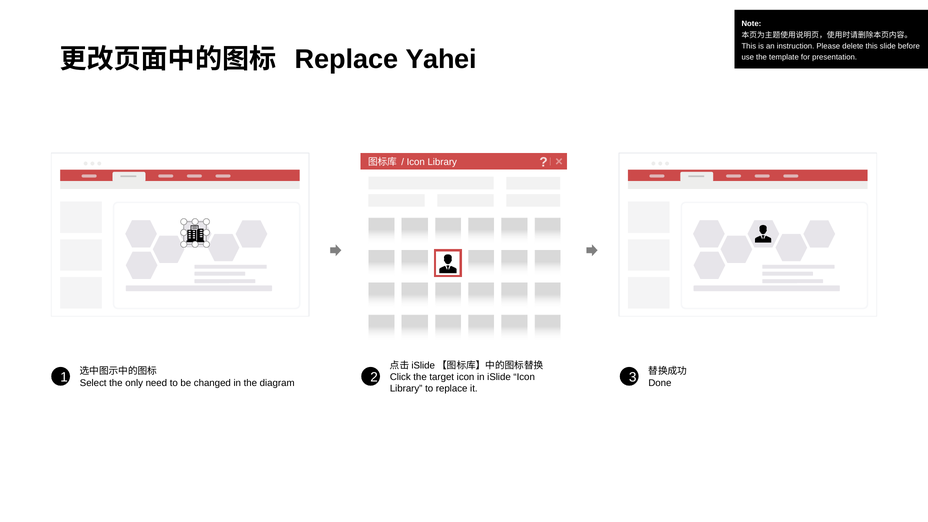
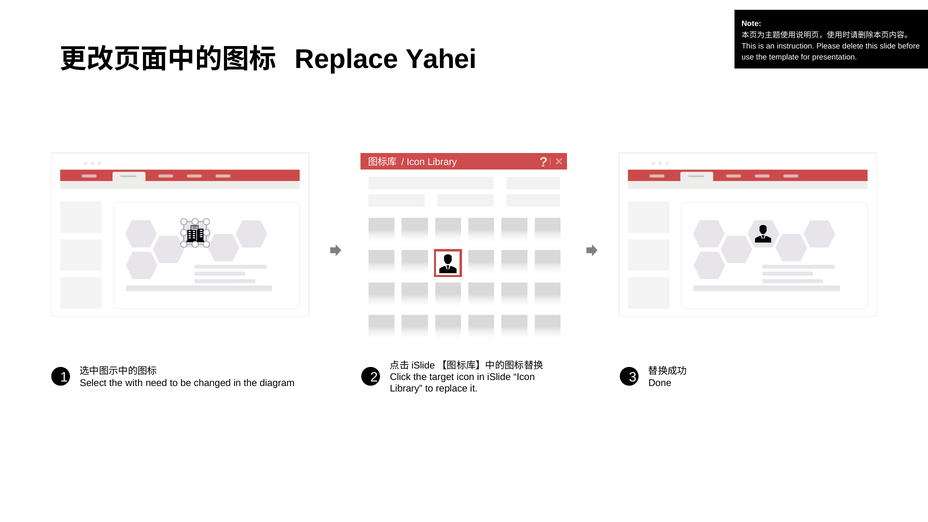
only: only -> with (134, 383)
